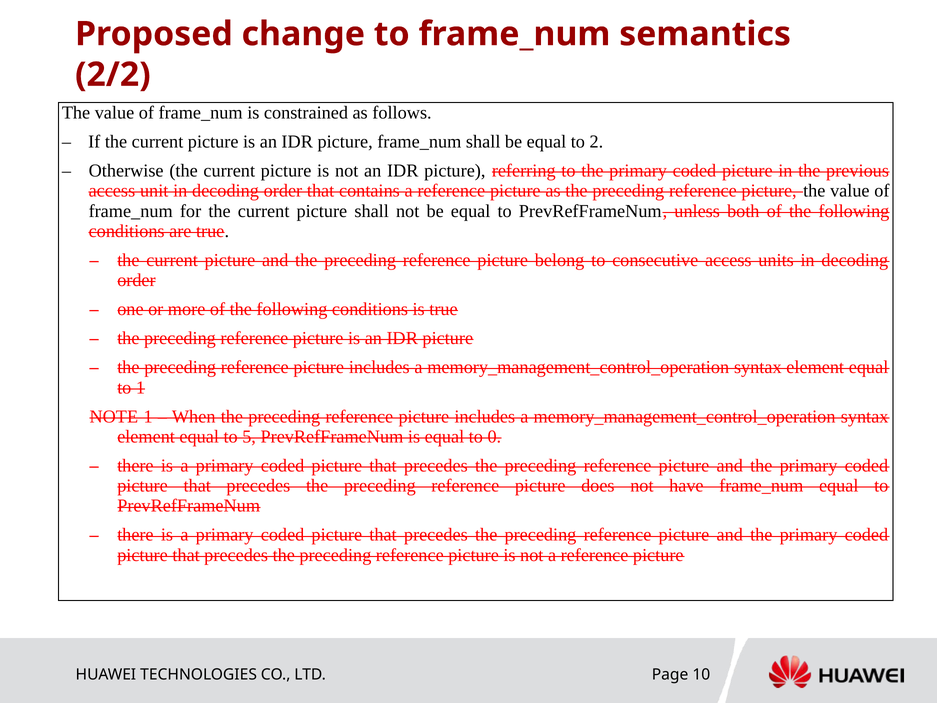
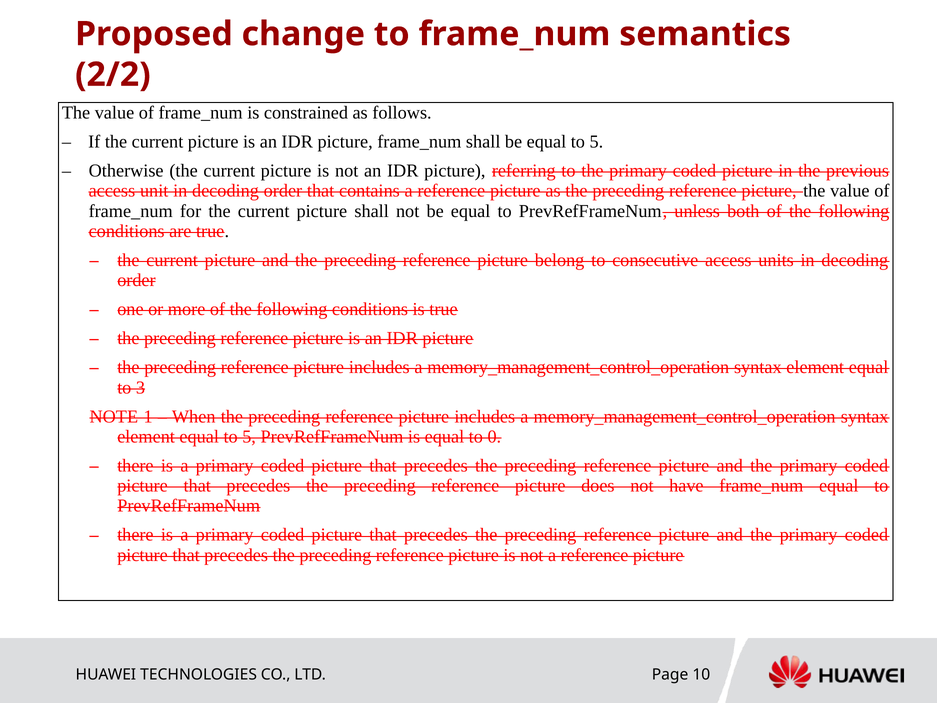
be equal to 2: 2 -> 5 (596, 142)
to 1: 1 -> 3 (141, 387)
